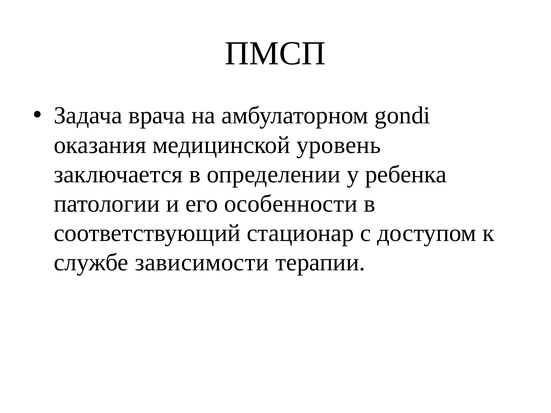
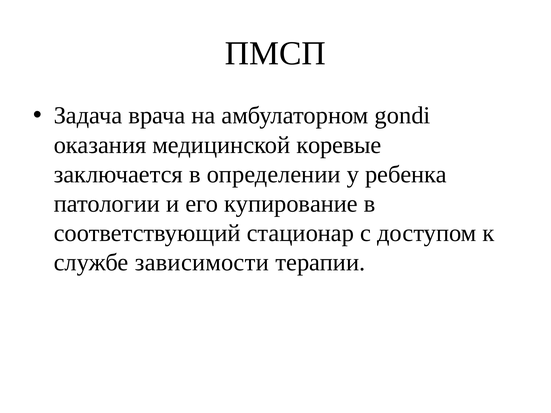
уровень: уровень -> коревые (339, 145)
особенности: особенности -> купирование (291, 204)
